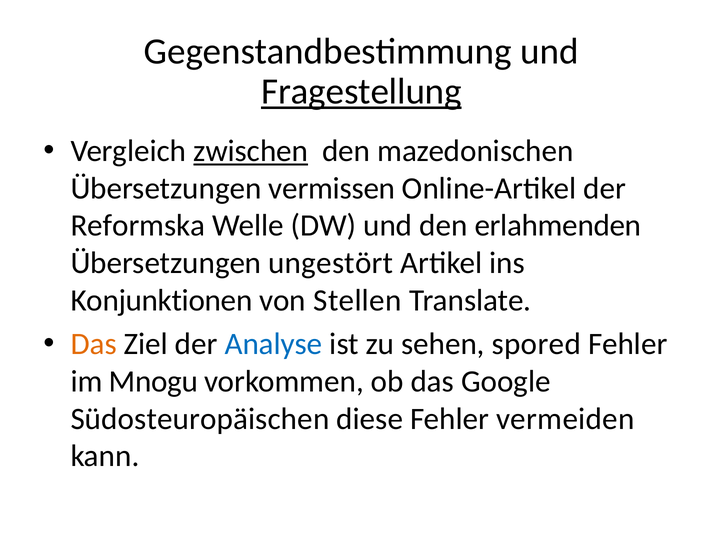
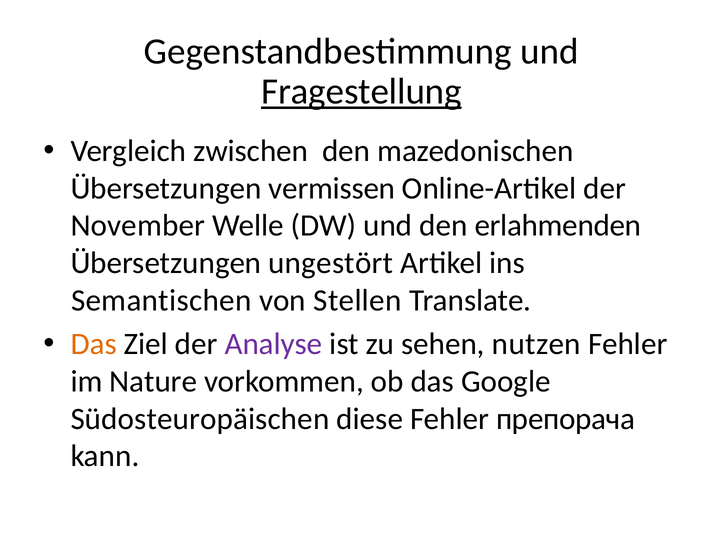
zwischen underline: present -> none (251, 151)
Reformska: Reformska -> November (138, 226)
Konjunktionen: Konjunktionen -> Semantischen (161, 301)
Analyse colour: blue -> purple (274, 344)
spored: spored -> nutzen (536, 344)
Mnogu: Mnogu -> Nature (153, 382)
vermeiden: vermeiden -> препорача (566, 419)
